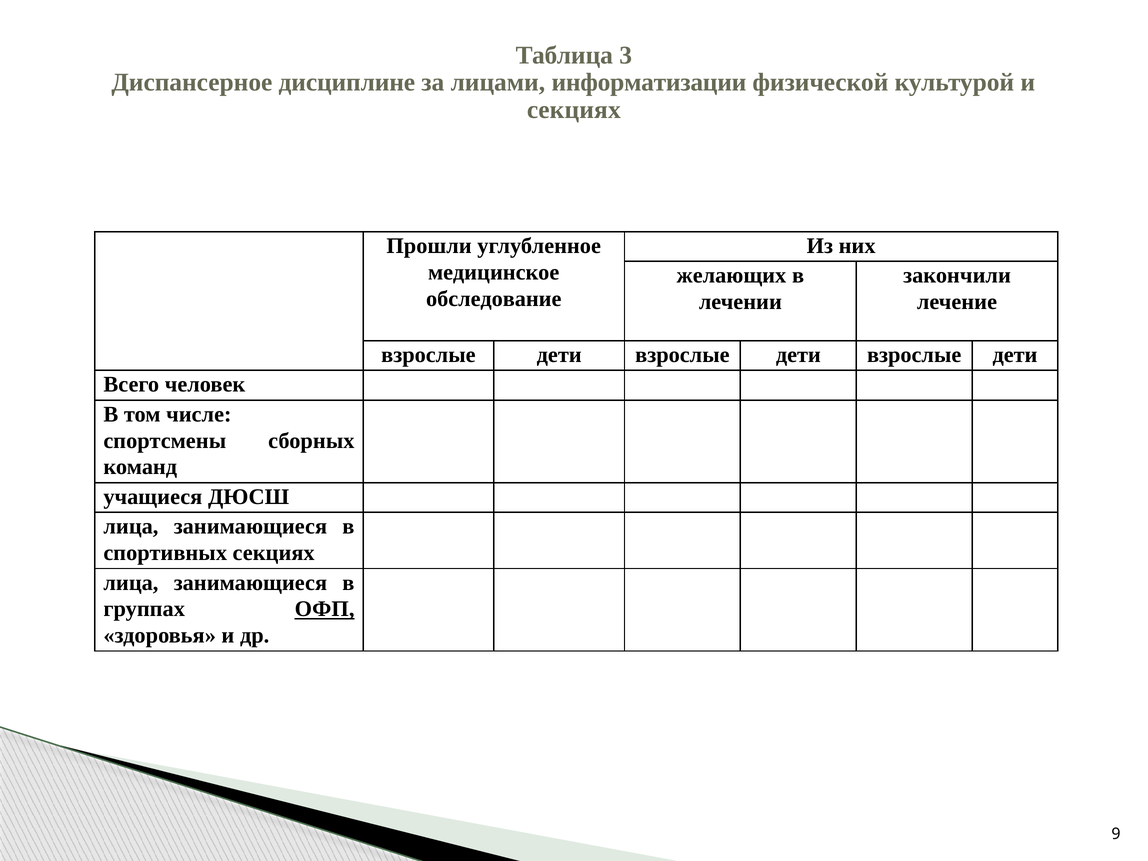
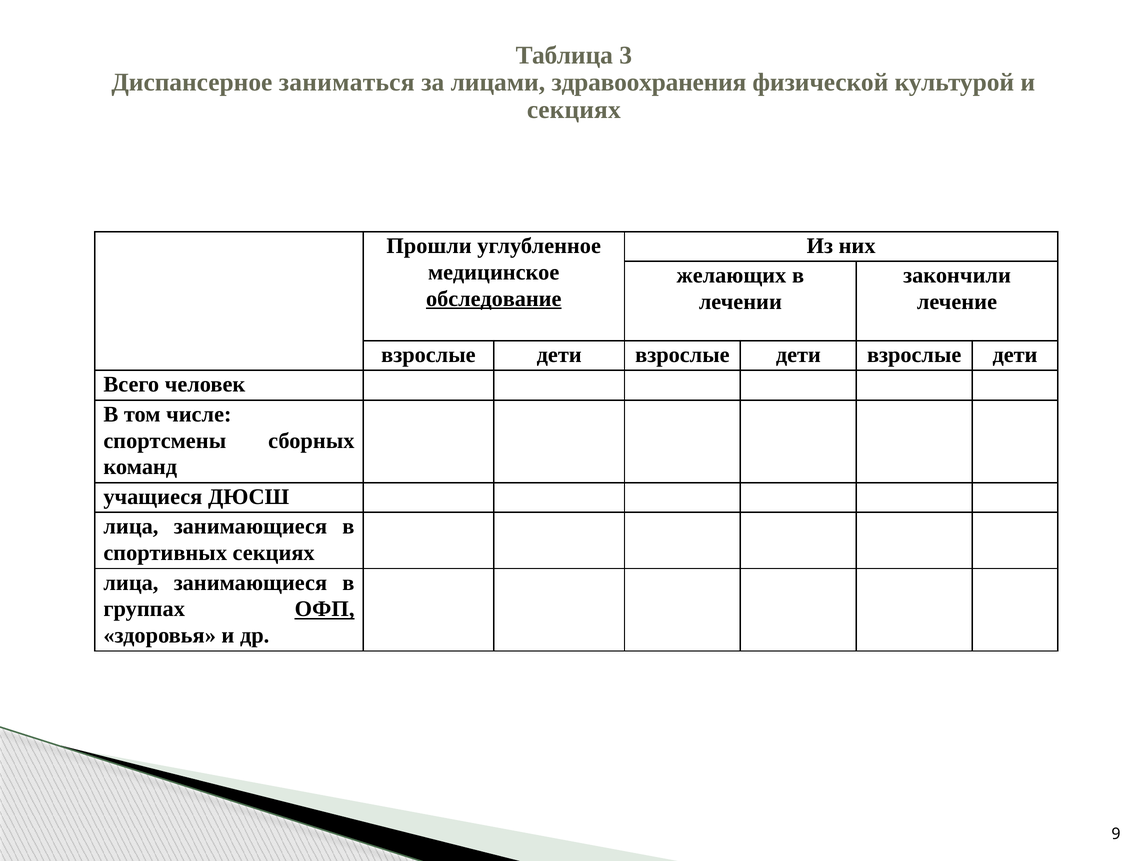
дисциплине: дисциплине -> заниматься (347, 83)
информатизации: информатизации -> здравоохранения (649, 83)
обследование underline: none -> present (494, 299)
